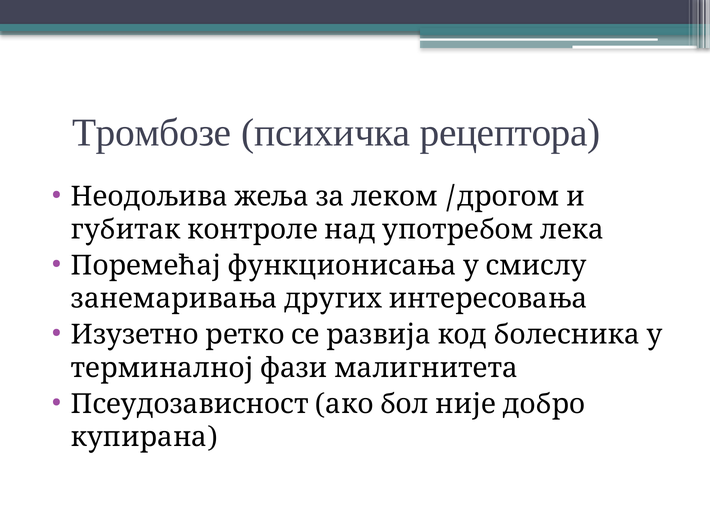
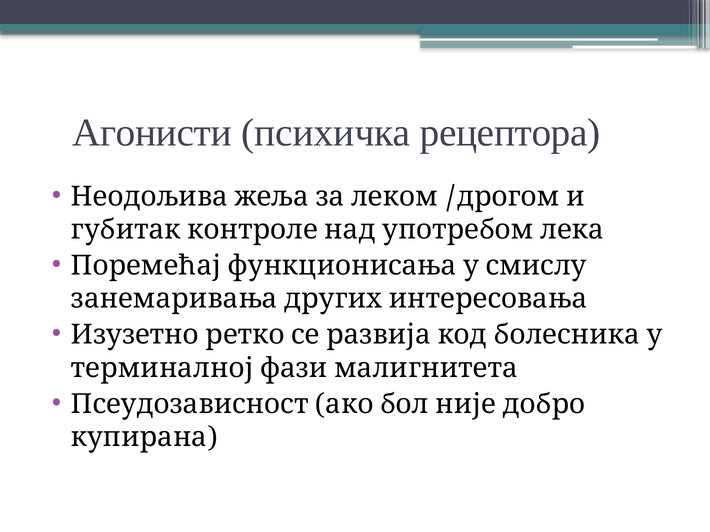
Тромбозе: Тромбозе -> Агонисти (152, 133)
